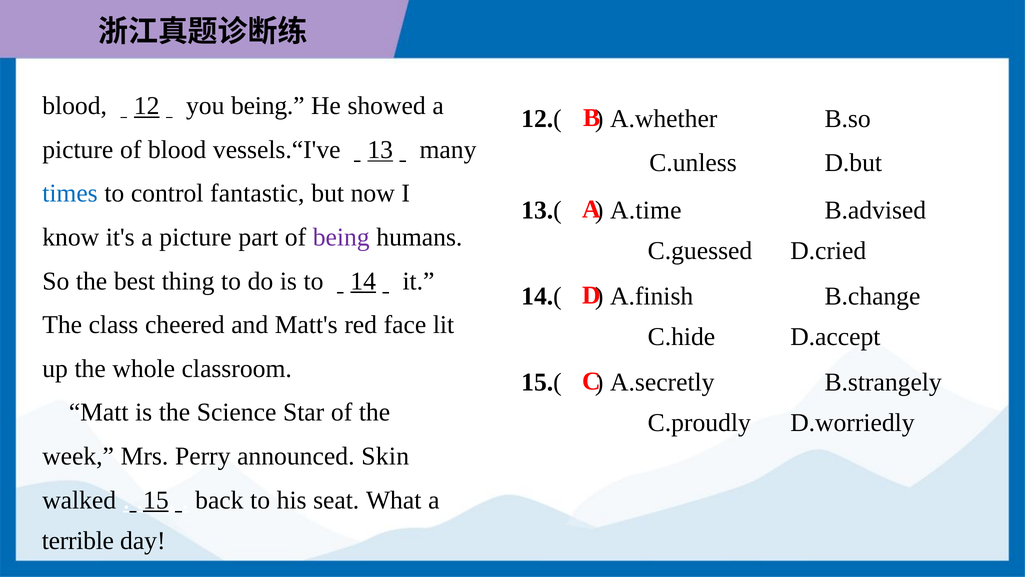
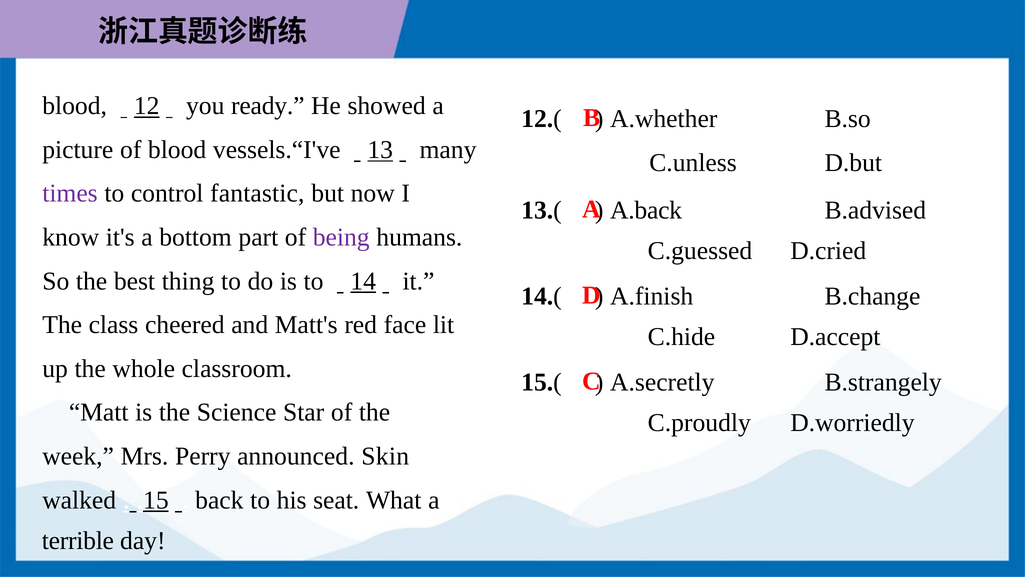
you being: being -> ready (268, 106)
times colour: blue -> purple (70, 193)
A.time: A.time -> A.back (646, 210)
it's a picture: picture -> bottom (196, 237)
